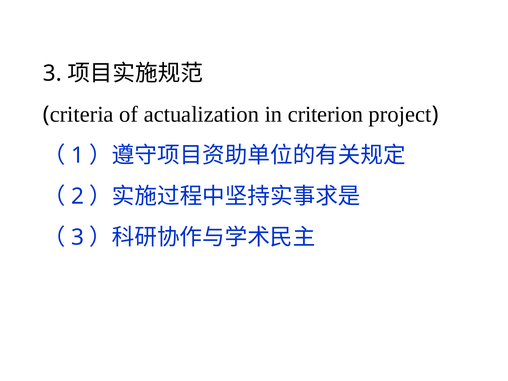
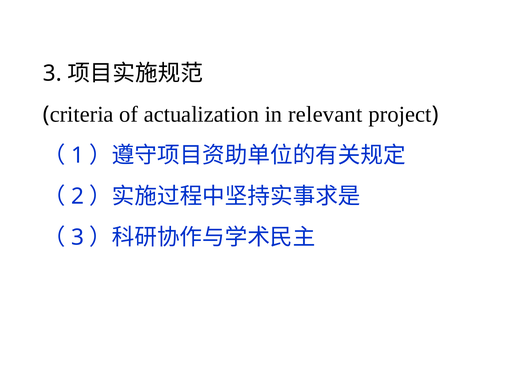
criterion: criterion -> relevant (325, 114)
